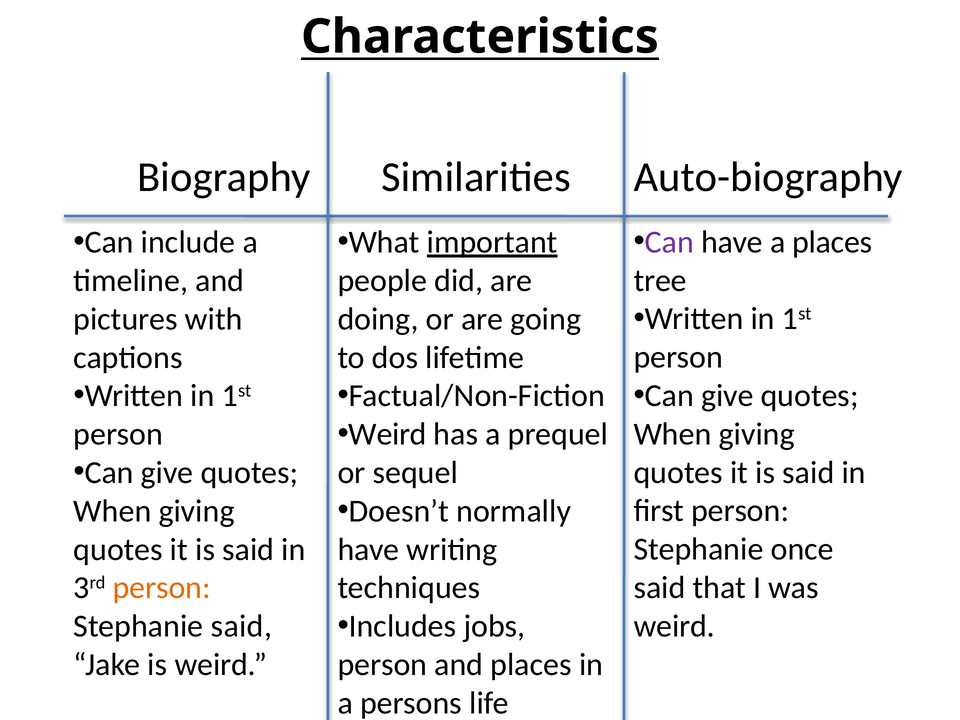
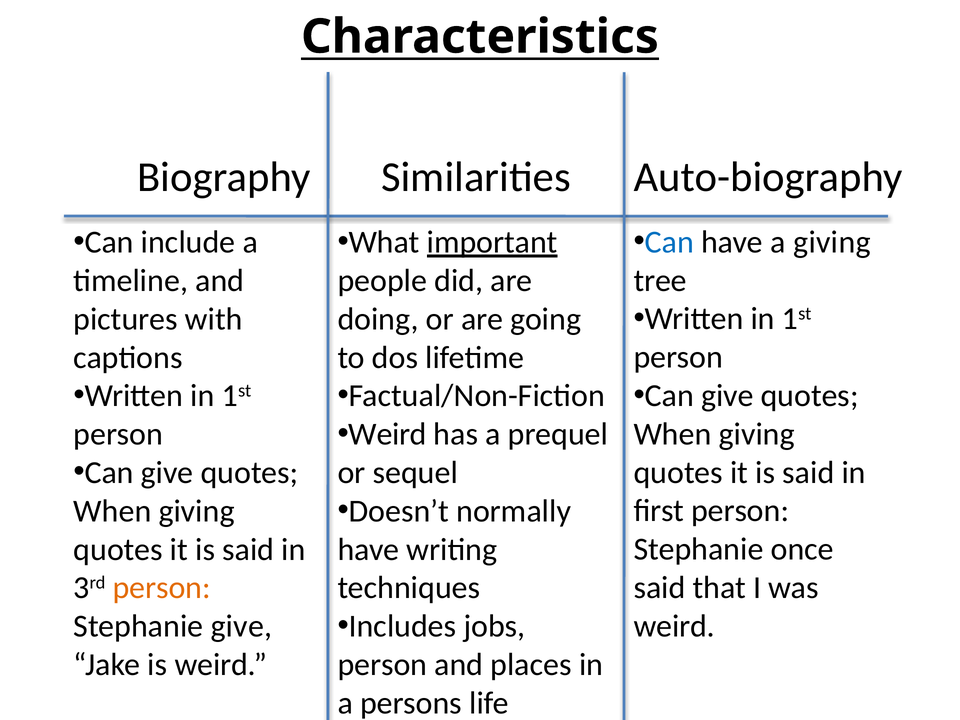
Can colour: purple -> blue (669, 242)
a places: places -> giving (832, 242)
Stephanie said: said -> give (241, 626)
